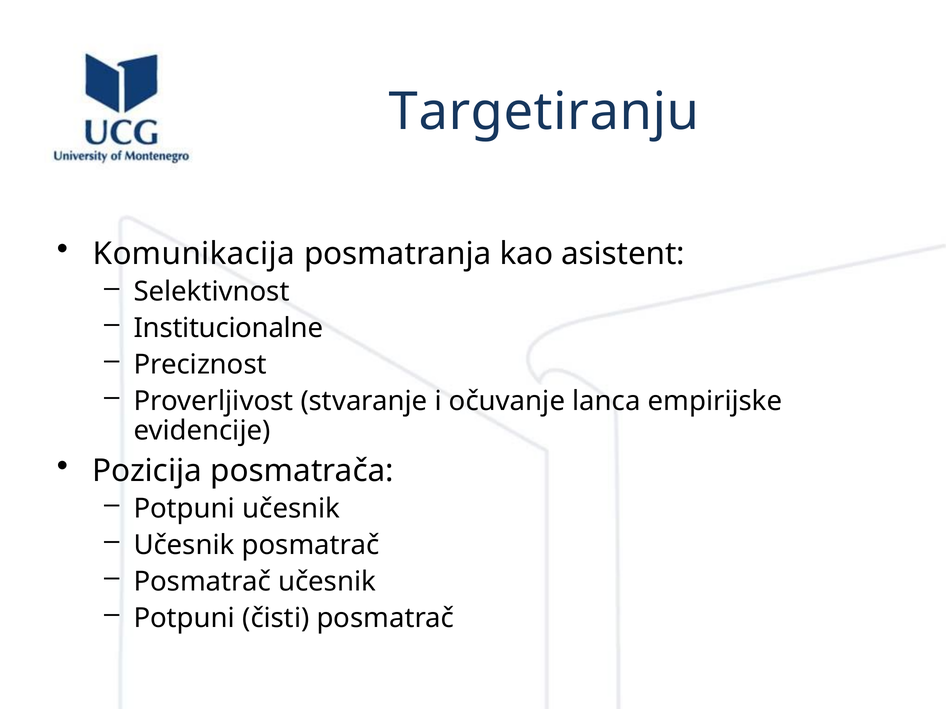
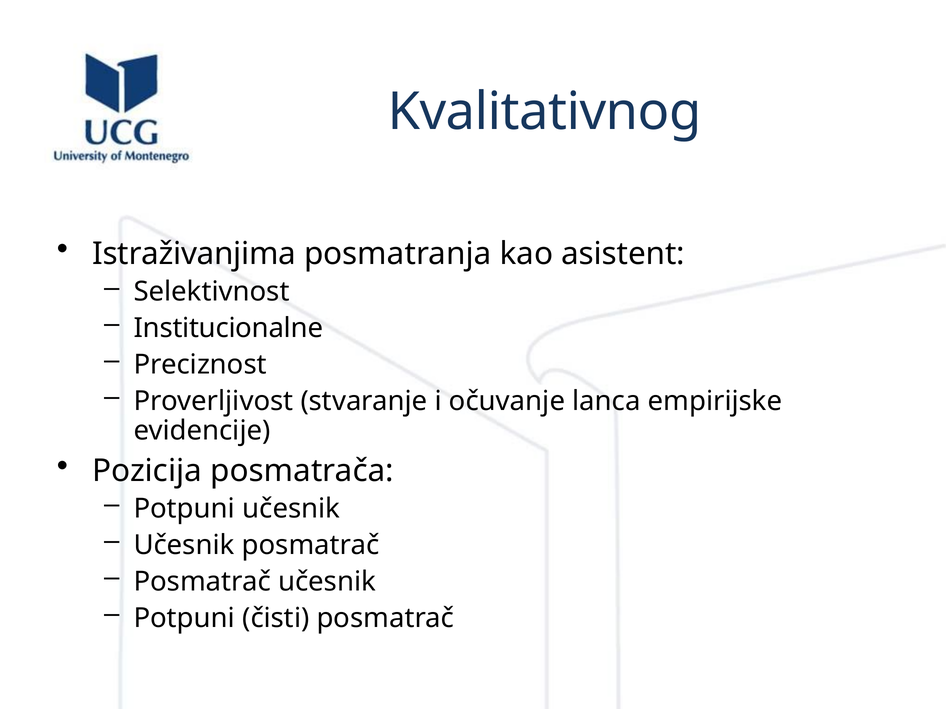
Targetiranju: Targetiranju -> Kvalitativnog (545, 112)
Komunikacija: Komunikacija -> Istraživanjima (194, 254)
